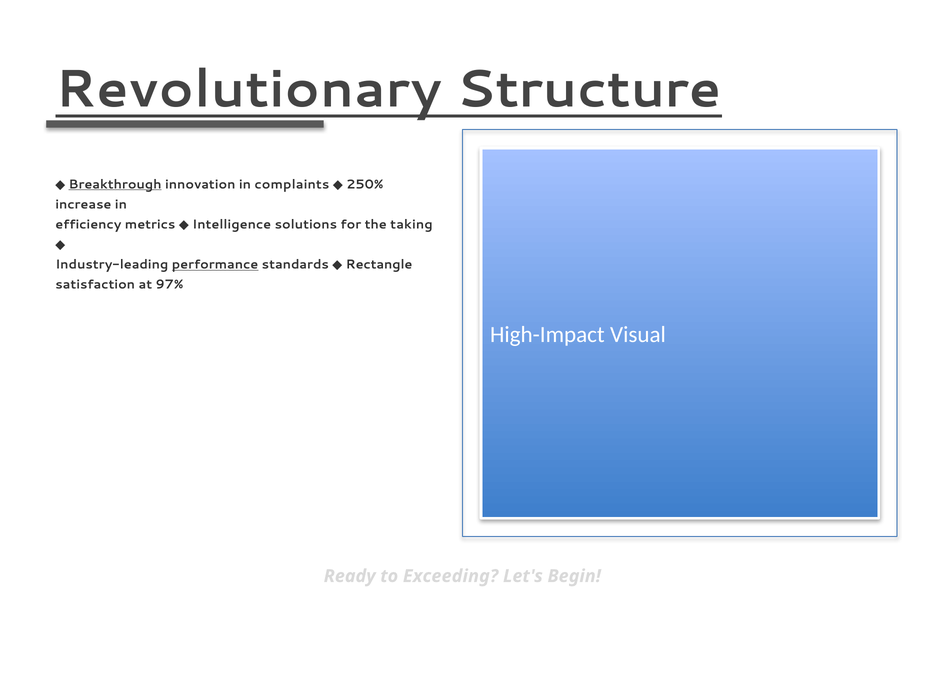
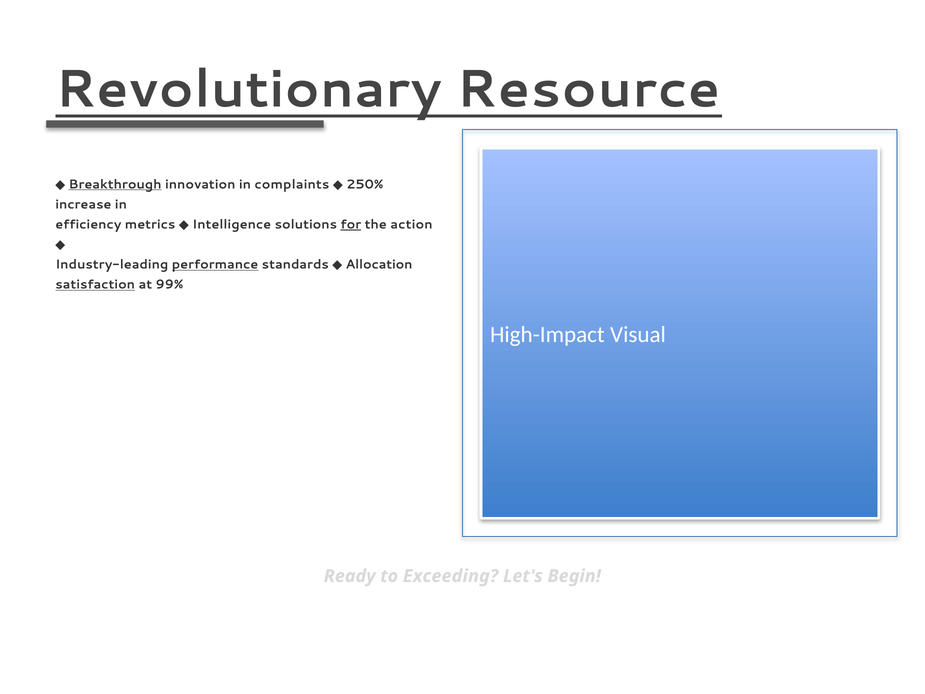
Structure: Structure -> Resource (588, 89)
for underline: none -> present (351, 224)
taking: taking -> action (412, 224)
Rectangle: Rectangle -> Allocation (379, 265)
satisfaction underline: none -> present (95, 285)
97%: 97% -> 99% (169, 285)
